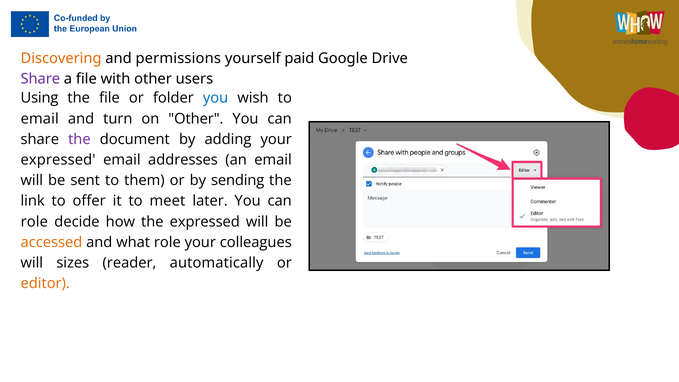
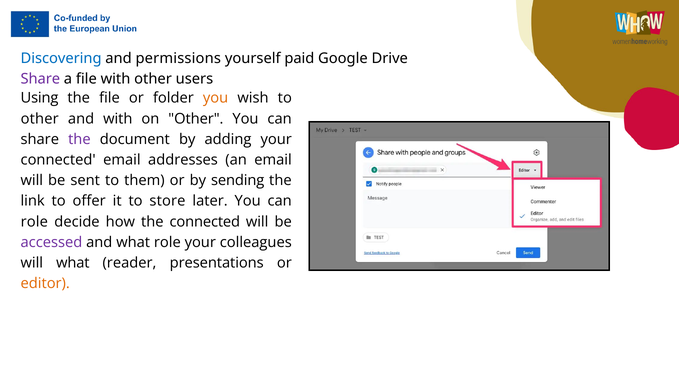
Discovering colour: orange -> blue (61, 58)
you colour: blue -> orange (216, 98)
email: email -> other (40, 119)
and turn: turn -> with (118, 119)
expressed: expressed -> connected (58, 160)
meet: meet -> store (167, 201)
the expressed: expressed -> connected (205, 222)
accessed colour: orange -> purple (51, 242)
will sizes: sizes -> what (73, 263)
automatically: automatically -> presentations (217, 263)
